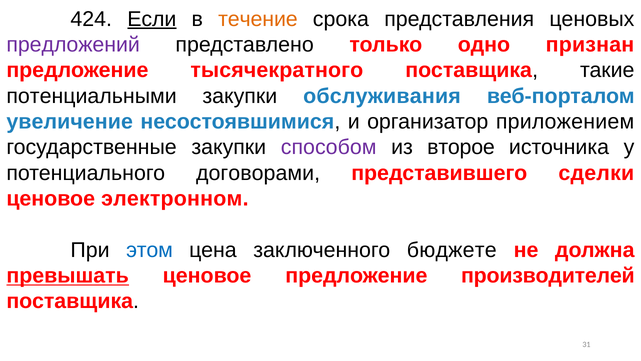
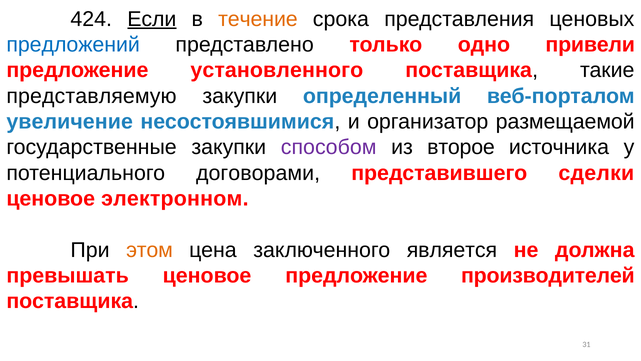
предложений colour: purple -> blue (73, 45)
признан: признан -> привели (590, 45)
тысячекратного: тысячекратного -> установленного (277, 70)
потенциальными: потенциальными -> представляемую (91, 96)
обслуживания: обслуживания -> определенный (382, 96)
приложением: приложением -> размещаемой (565, 122)
этом colour: blue -> orange (150, 250)
бюджете: бюджете -> является (452, 250)
превышать underline: present -> none (68, 275)
